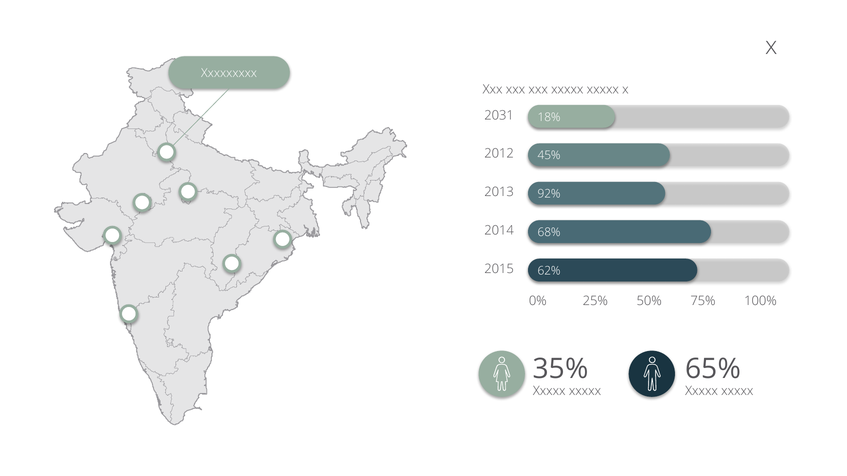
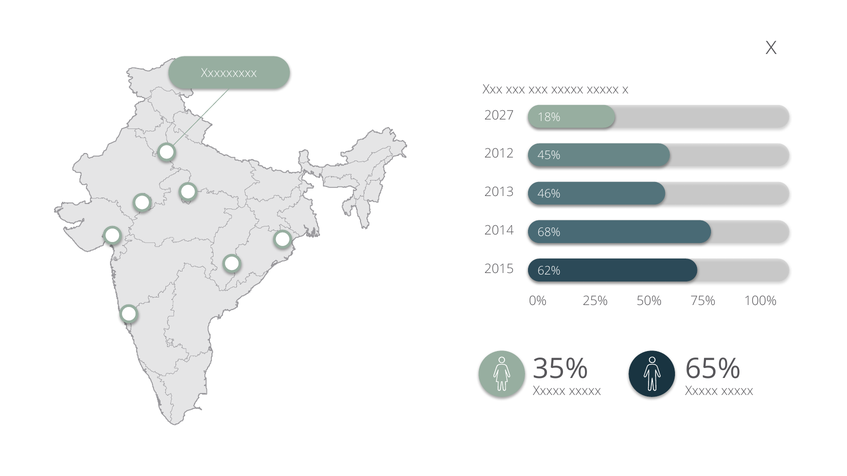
2031: 2031 -> 2027 (499, 115)
92%: 92% -> 46% (549, 194)
